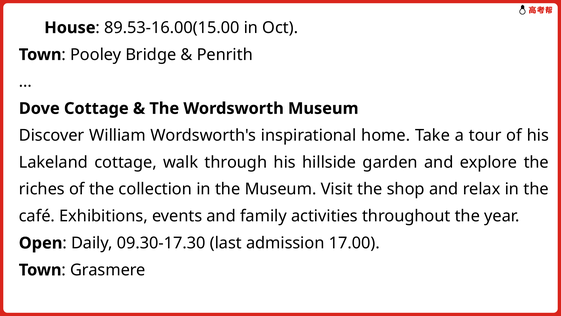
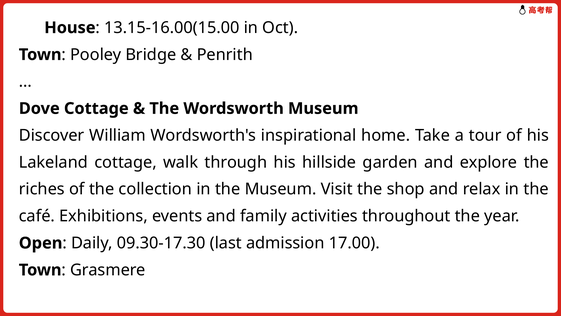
89.53-16.00(15.00: 89.53-16.00(15.00 -> 13.15-16.00(15.00 (172, 28)
